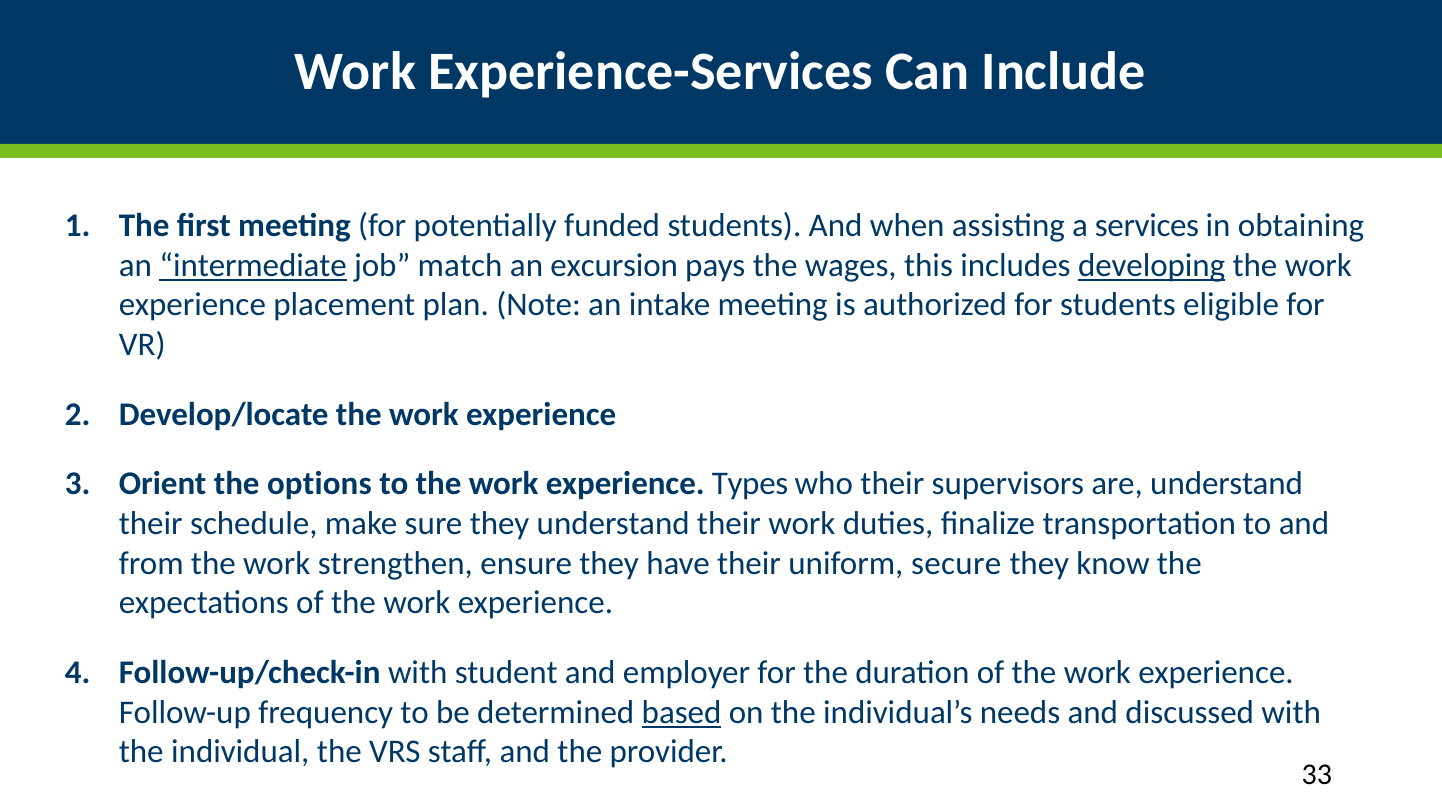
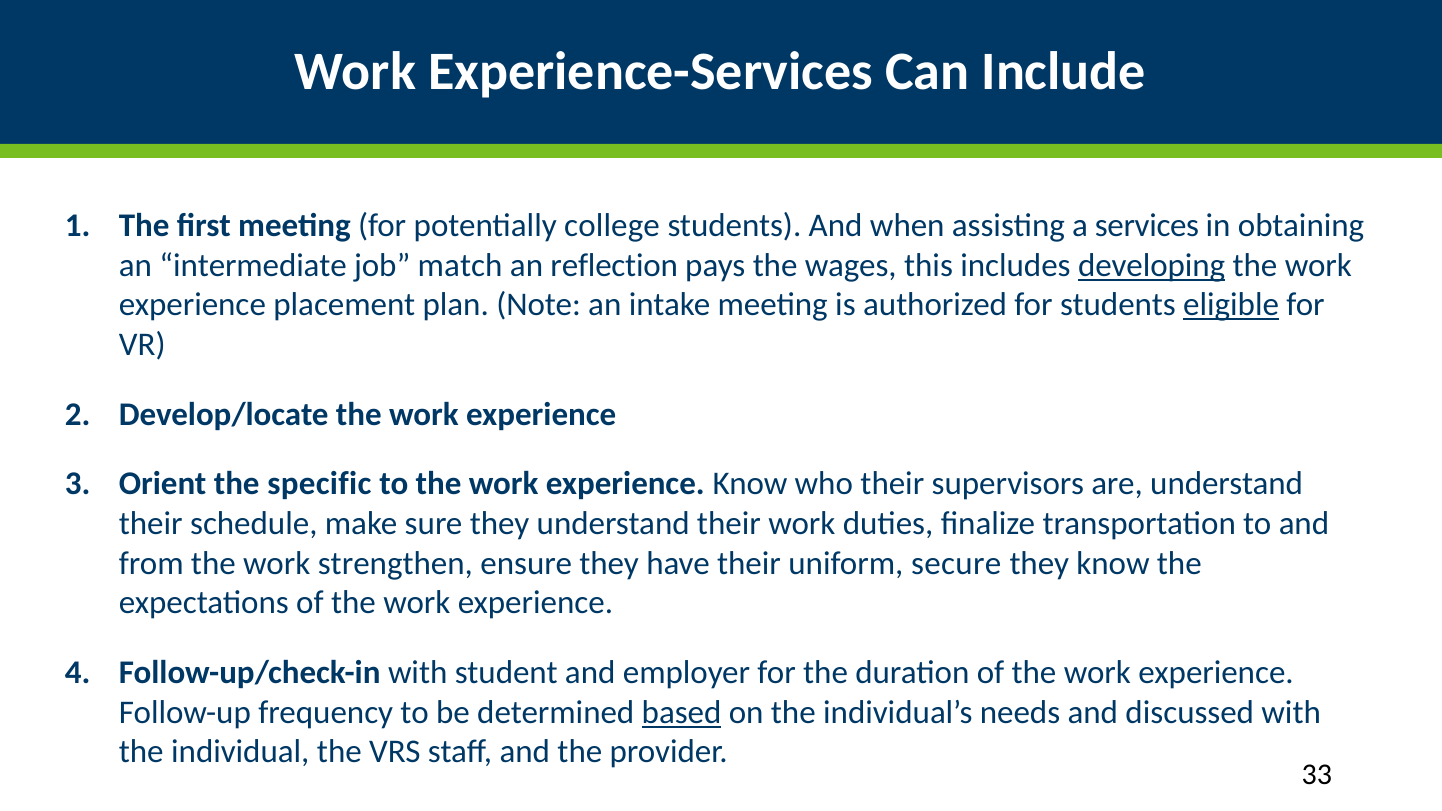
funded: funded -> college (612, 226)
intermediate underline: present -> none (253, 265)
excursion: excursion -> reflection (614, 265)
eligible underline: none -> present (1231, 305)
options: options -> specific (319, 484)
experience Types: Types -> Know (750, 484)
